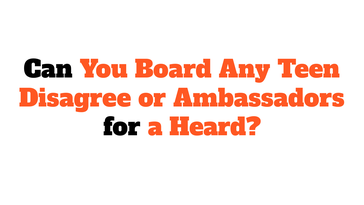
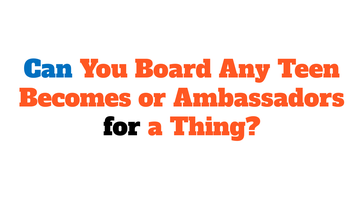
Can colour: black -> blue (48, 70)
Disagree: Disagree -> Becomes (75, 98)
Heard: Heard -> Thing (215, 127)
